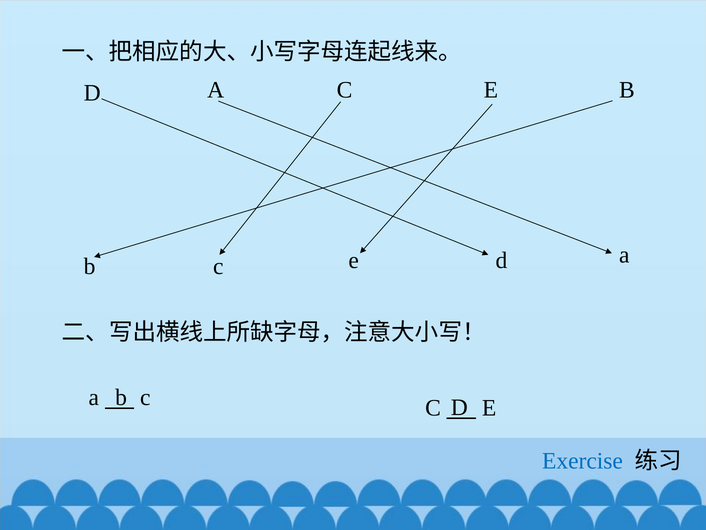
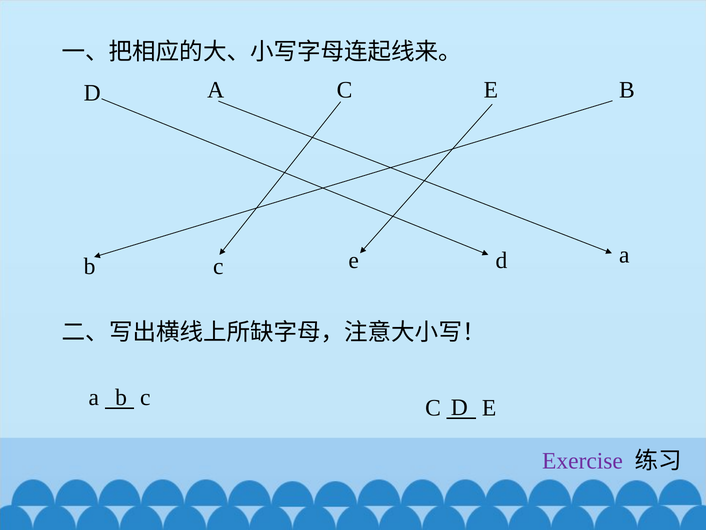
Exercise colour: blue -> purple (583, 460)
